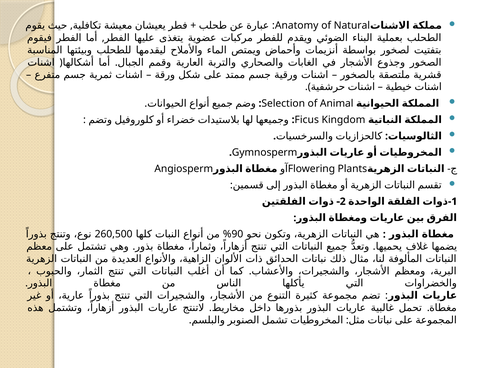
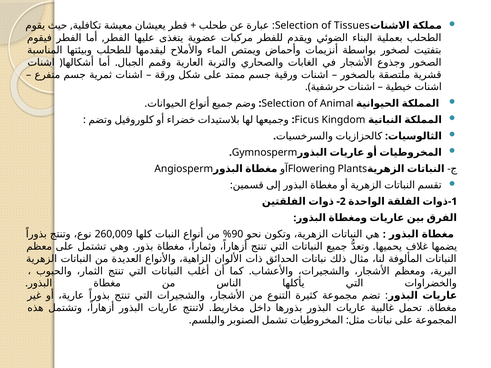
Anatomy: Anatomy -> Selection (297, 26)
Natural: Natural -> Tissues (352, 26)
260,500: 260,500 -> 260,009 (114, 234)
